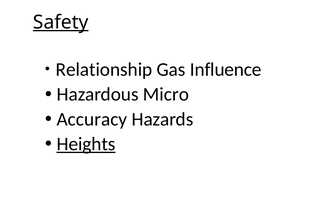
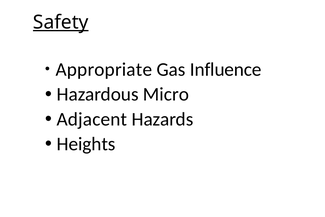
Relationship: Relationship -> Appropriate (104, 69)
Accuracy: Accuracy -> Adjacent (92, 119)
Heights underline: present -> none (86, 144)
